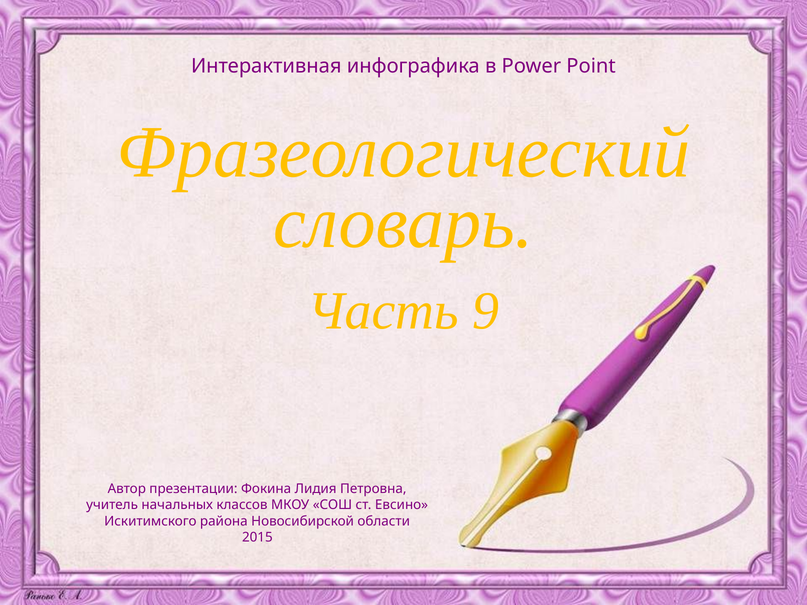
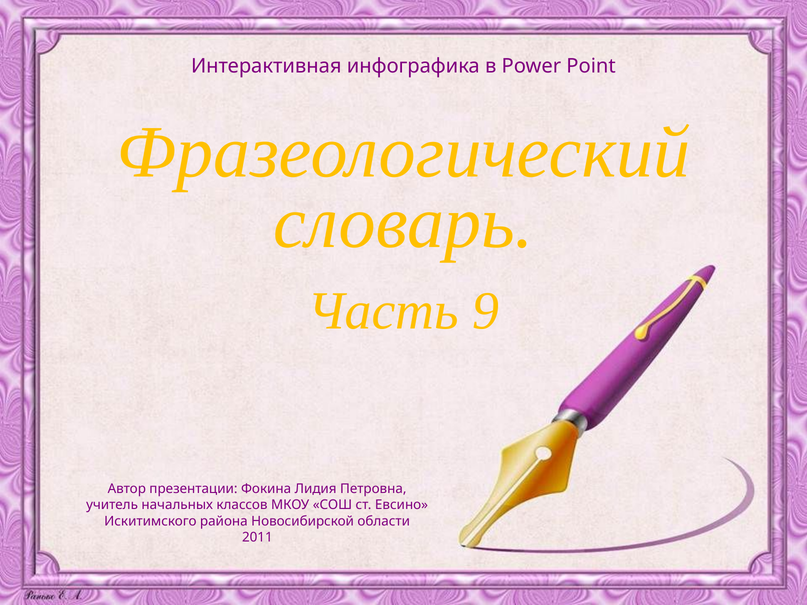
2015: 2015 -> 2011 (257, 537)
